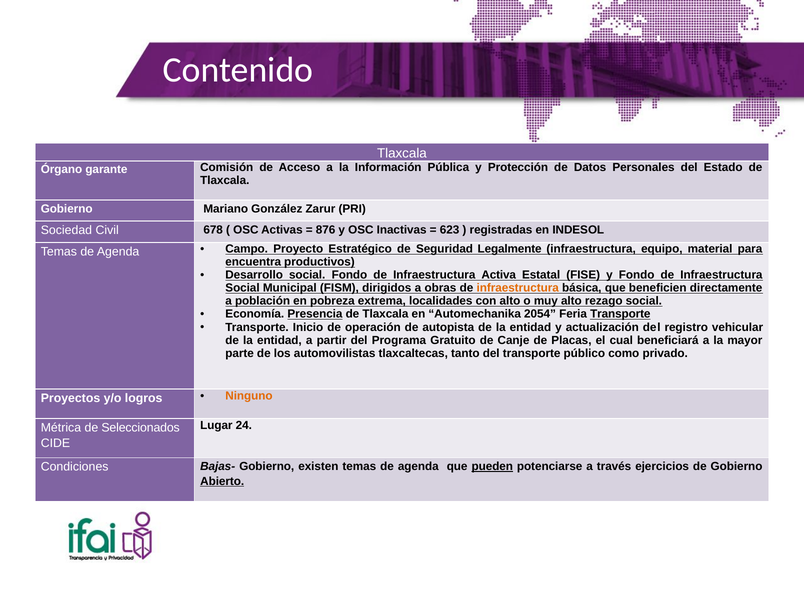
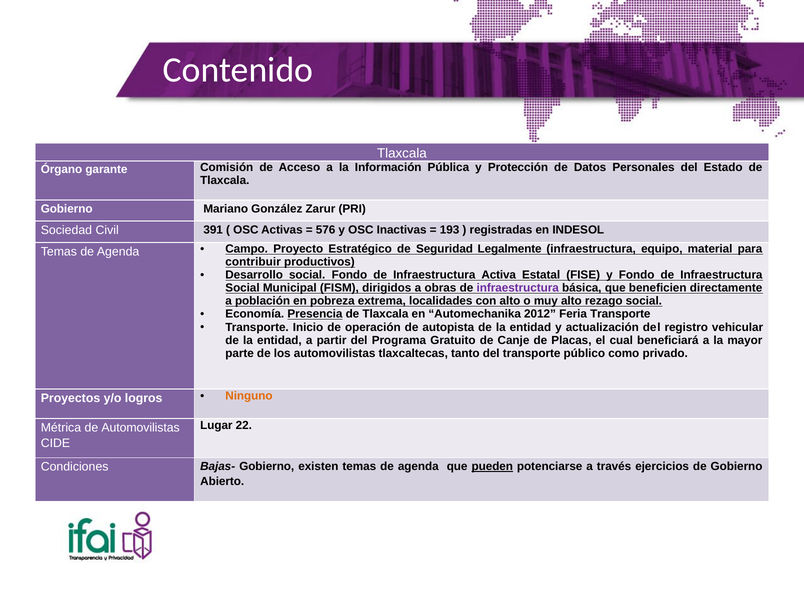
678: 678 -> 391 (213, 230)
876: 876 -> 576 (326, 230)
623: 623 -> 193 (450, 230)
encuentra: encuentra -> contribuir (253, 262)
infraestructura colour: orange -> purple (518, 288)
2054: 2054 -> 2012 (540, 314)
Transporte underline: present -> none (620, 314)
24: 24 -> 22 (244, 425)
de Seleccionados: Seleccionados -> Automovilistas (141, 428)
Abierto underline: present -> none (222, 481)
